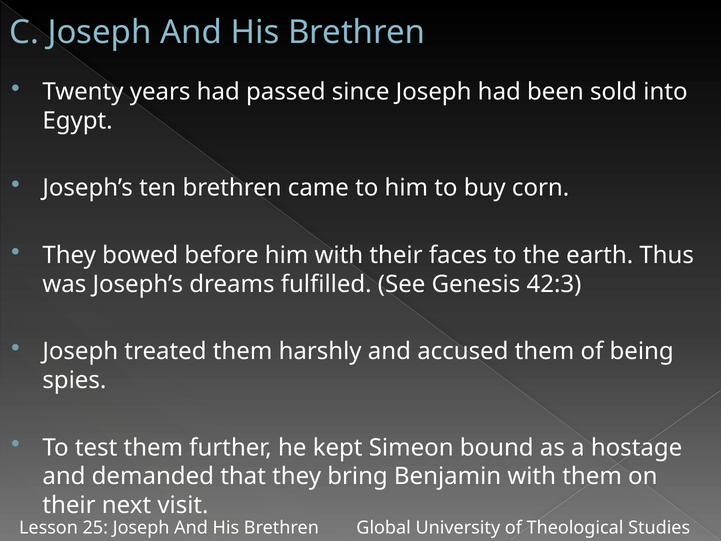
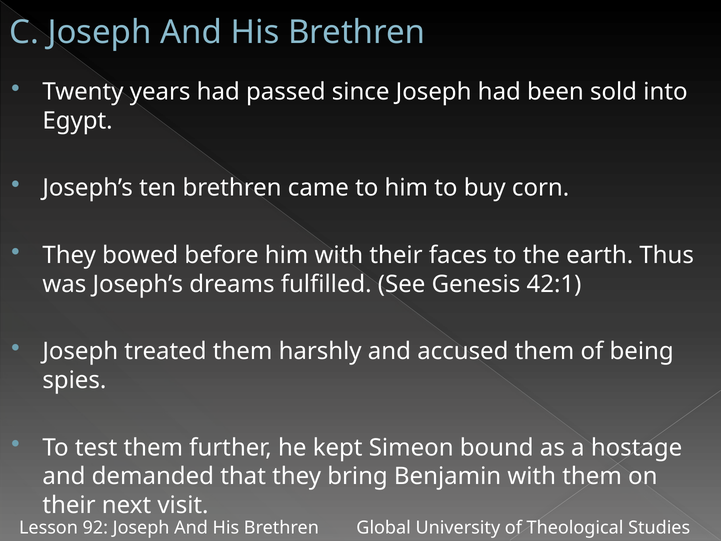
42:3: 42:3 -> 42:1 (554, 284)
25: 25 -> 92 (95, 528)
